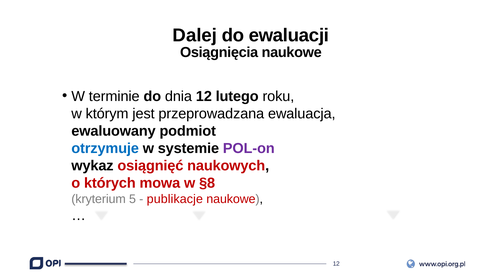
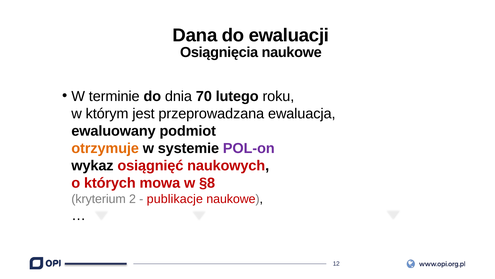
Dalej: Dalej -> Dana (195, 35)
dnia 12: 12 -> 70 (204, 96)
otrzymuje colour: blue -> orange (105, 148)
5: 5 -> 2 (132, 199)
